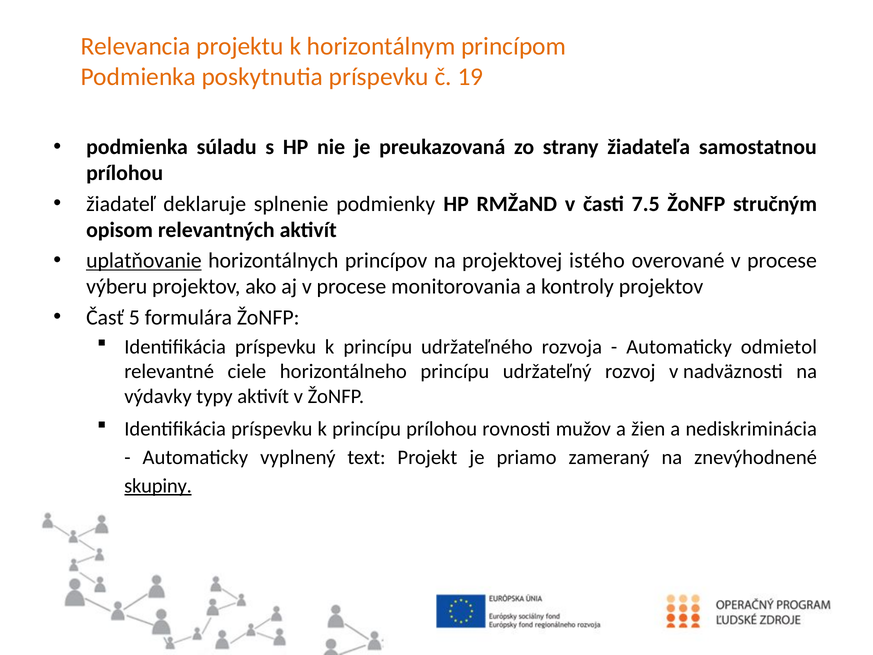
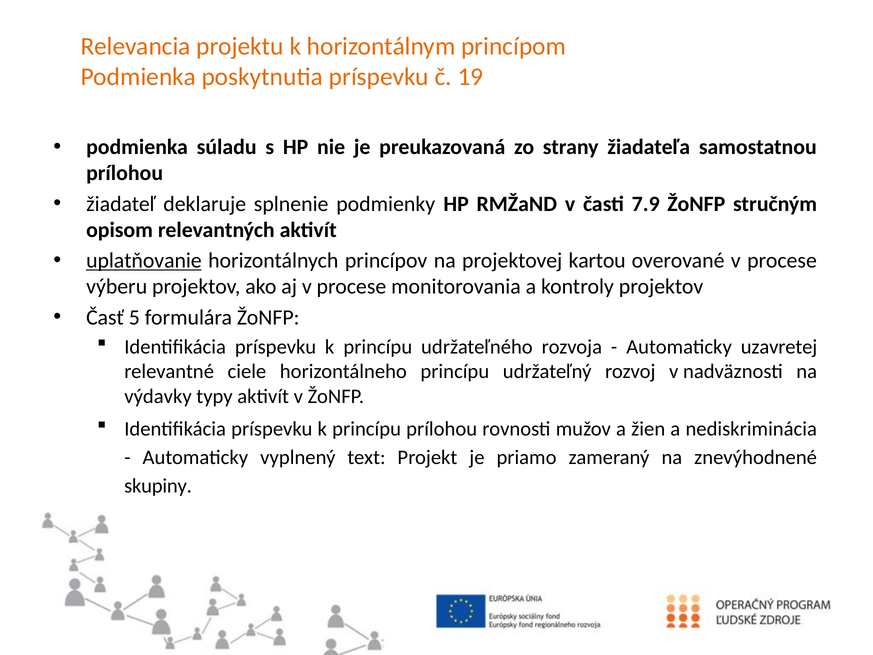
7.5: 7.5 -> 7.9 (646, 204)
istého: istého -> kartou (597, 260)
odmietol: odmietol -> uzavretej (779, 347)
skupiny underline: present -> none (158, 486)
